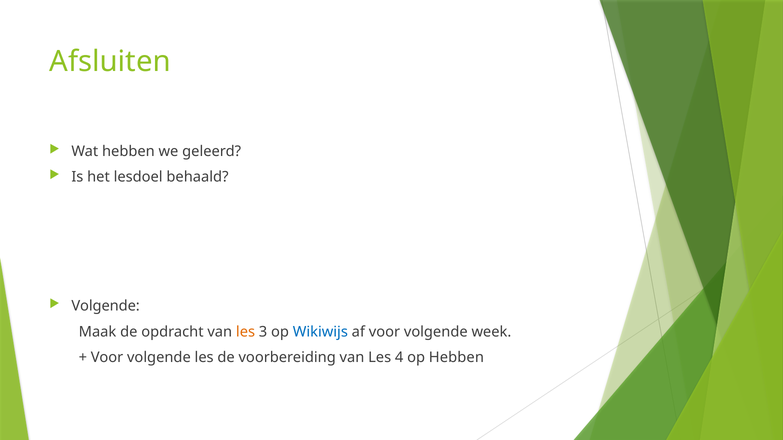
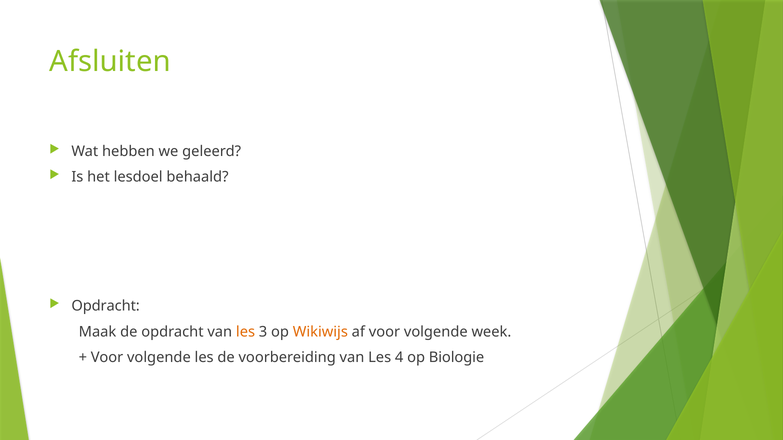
Volgende: Volgende -> Opdracht (106, 306)
Wikiwijs colour: blue -> orange (320, 332)
op Hebben: Hebben -> Biologie (457, 358)
